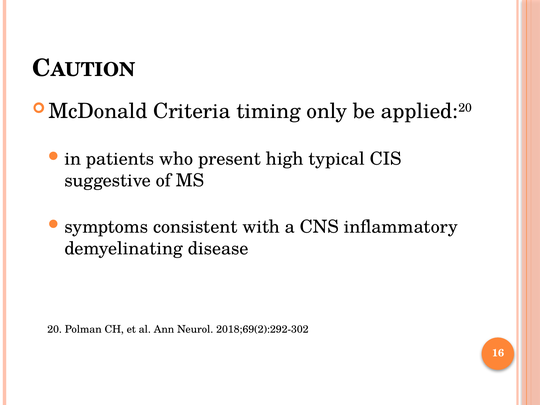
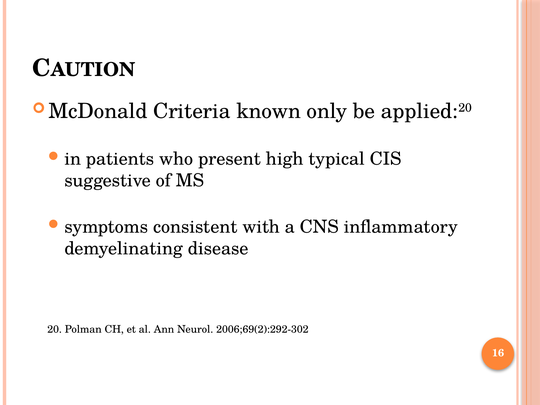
timing: timing -> known (269, 111)
2018;69(2):292-302: 2018;69(2):292-302 -> 2006;69(2):292-302 (262, 329)
